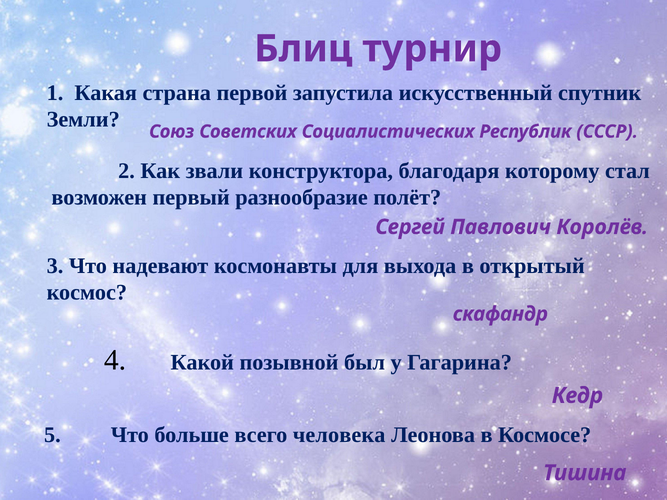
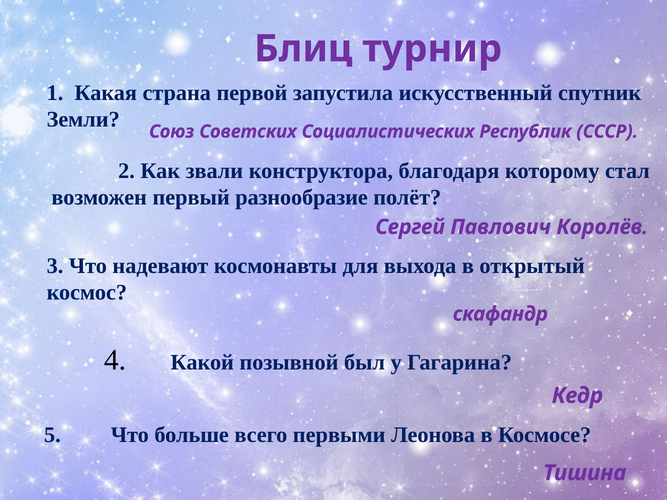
человека: человека -> первыми (339, 435)
